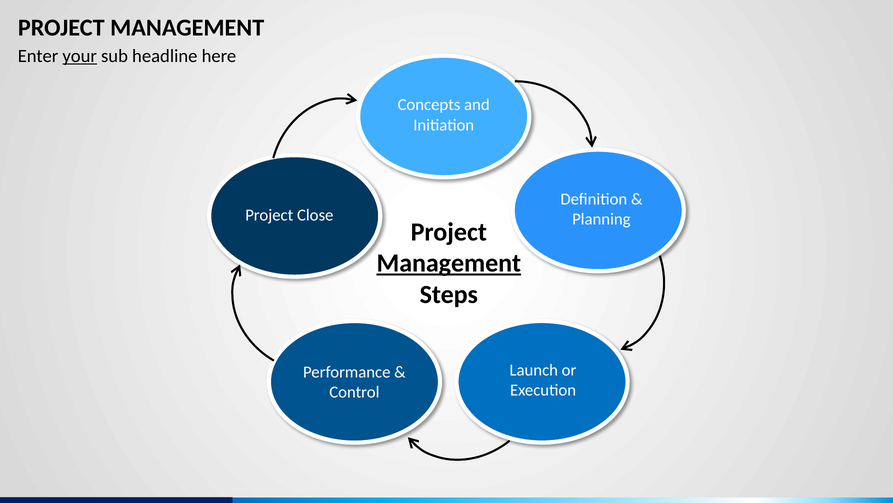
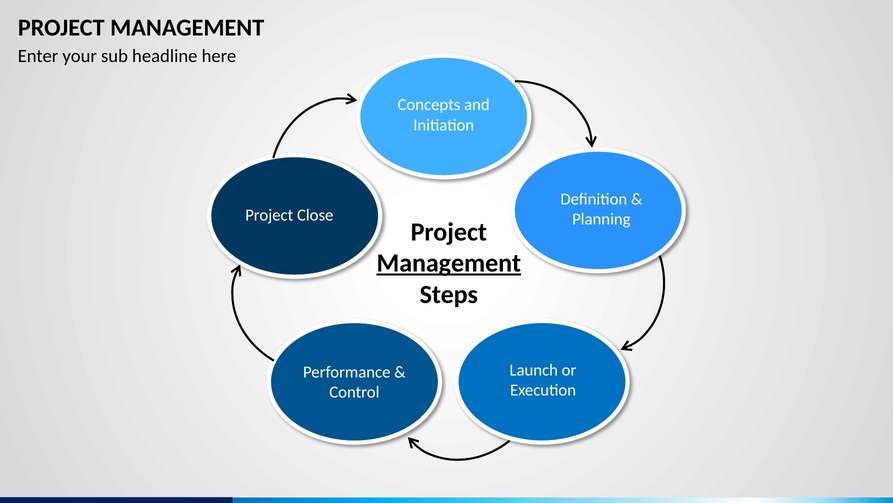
your underline: present -> none (80, 56)
